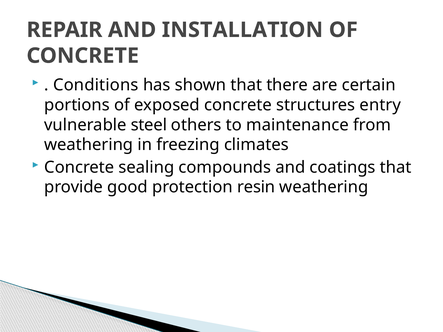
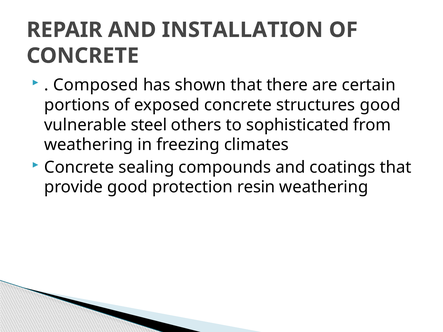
Conditions: Conditions -> Composed (96, 85)
structures entry: entry -> good (380, 105)
maintenance: maintenance -> sophisticated (298, 125)
